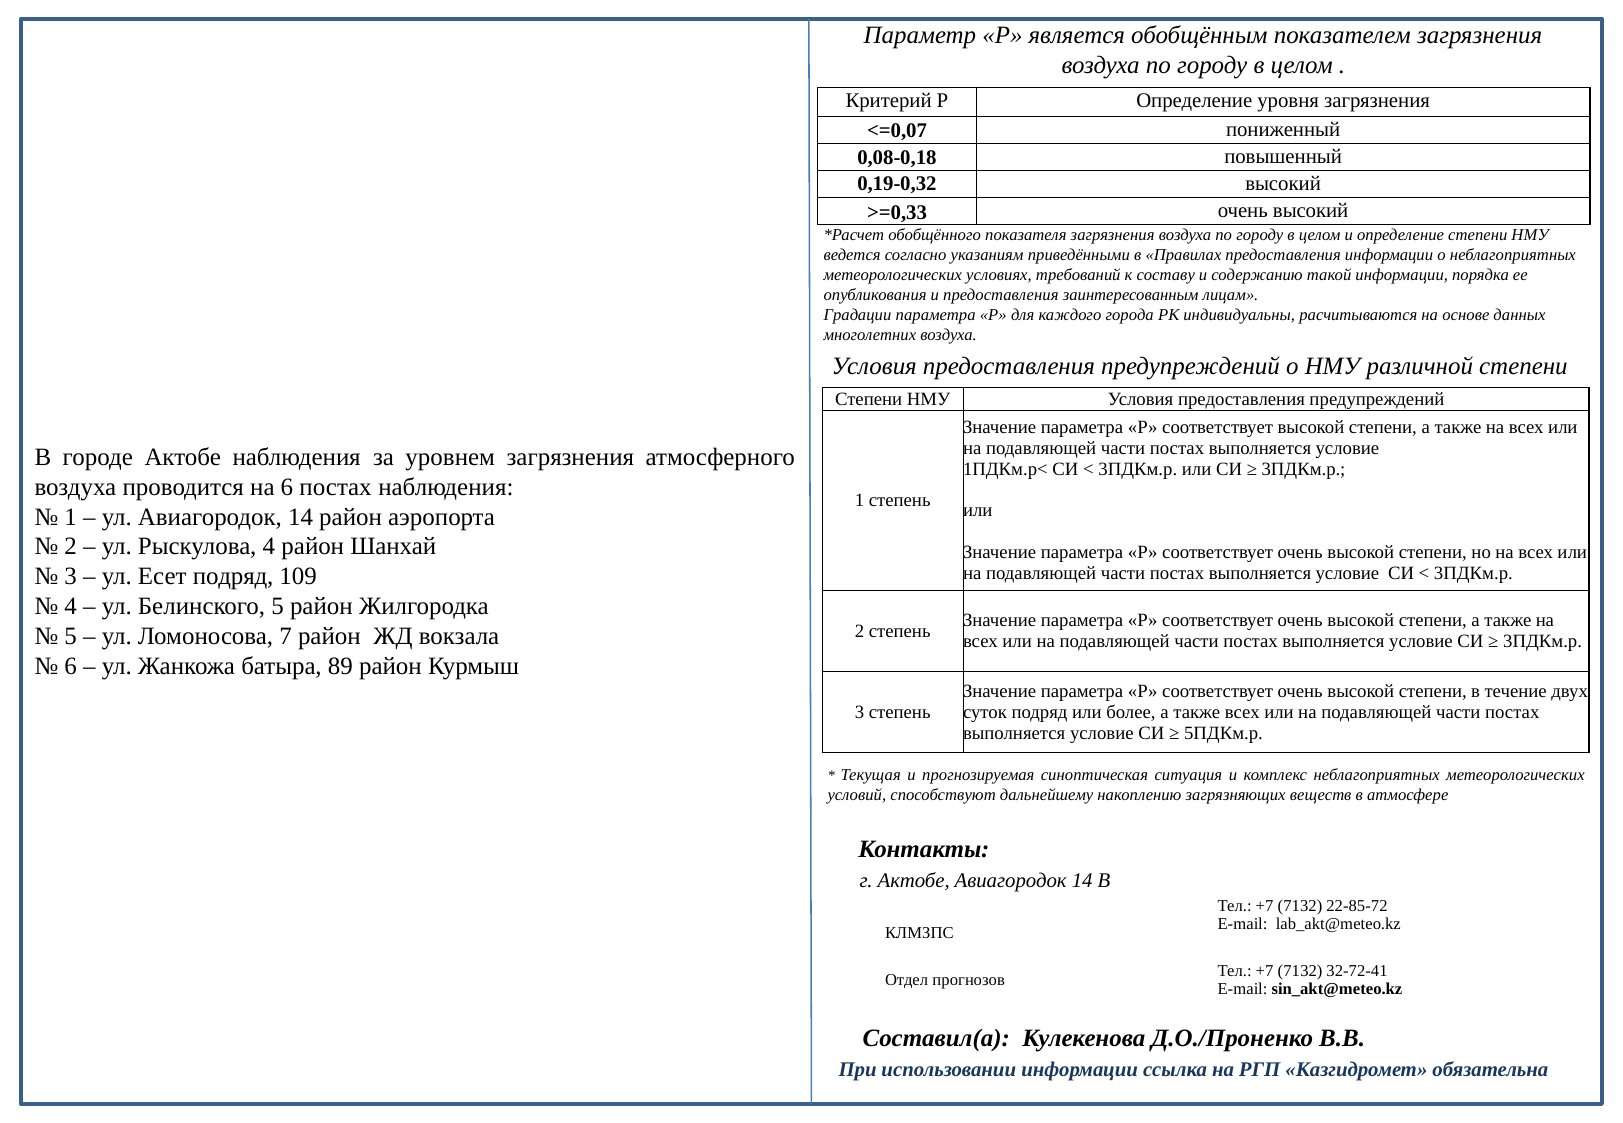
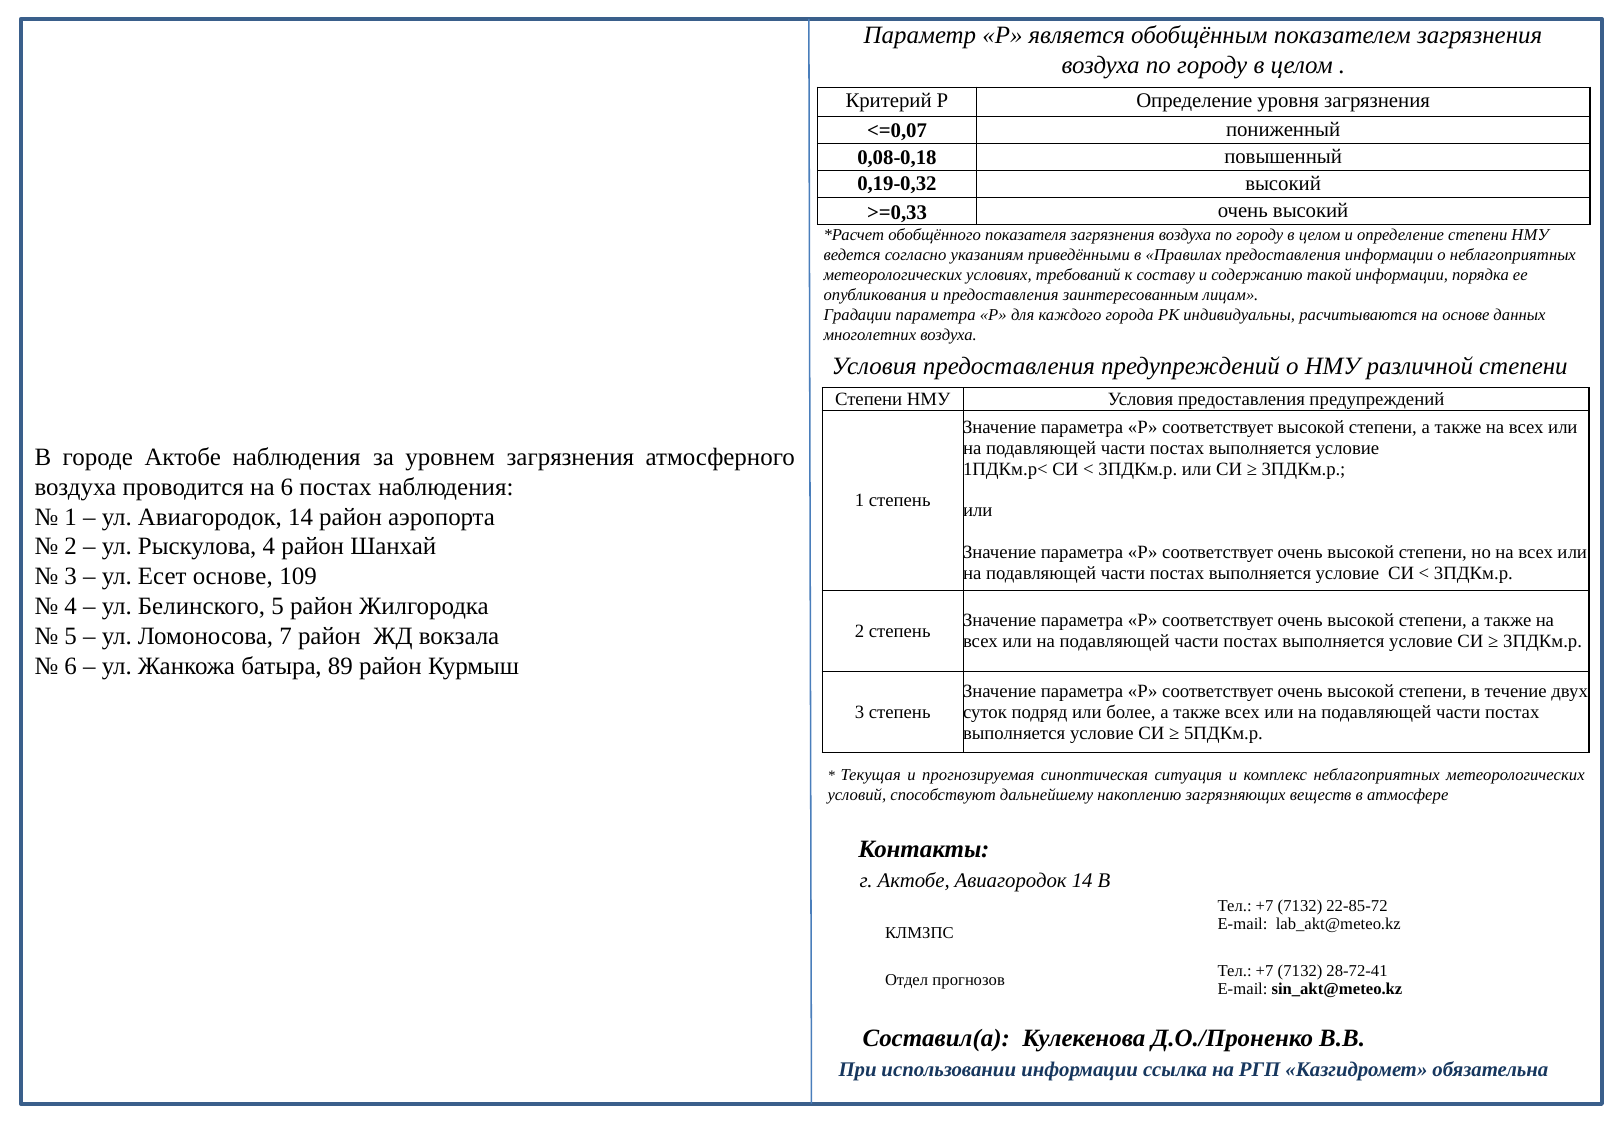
Есет подряд: подряд -> основе (233, 577)
32-72-41: 32-72-41 -> 28-72-41 (1357, 971)
